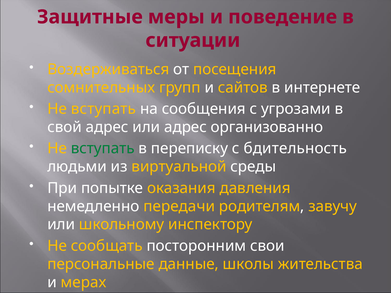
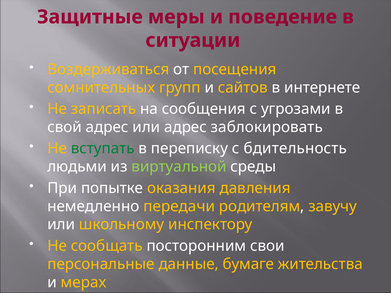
вступать: вступать -> записать (104, 109)
организованно: организованно -> заблокировать (267, 127)
виртуальной colour: yellow -> light green (179, 167)
школы: школы -> бумаге (248, 264)
